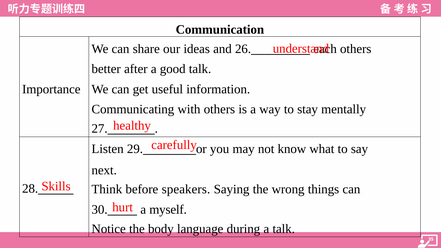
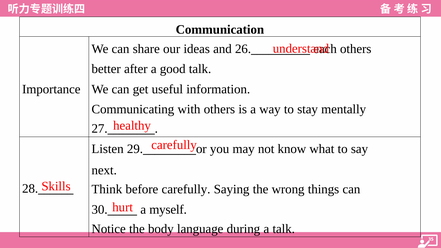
before speakers: speakers -> carefully (186, 189)
